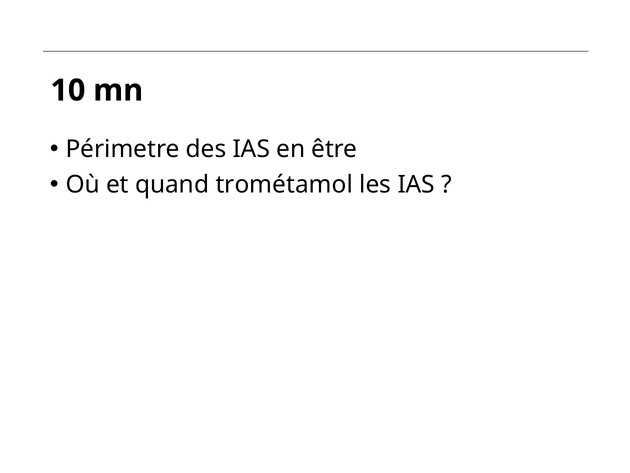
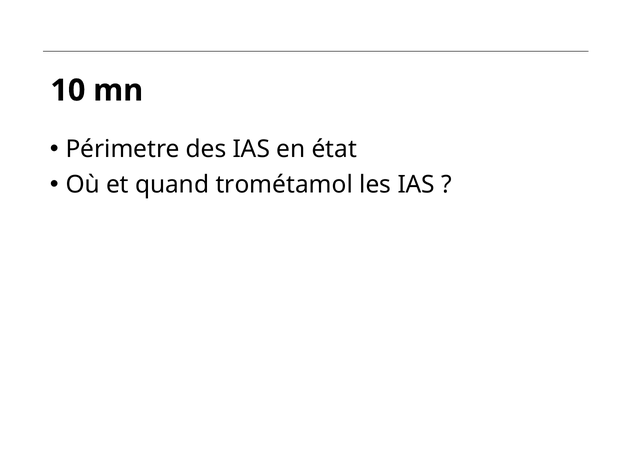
être: être -> état (334, 149)
